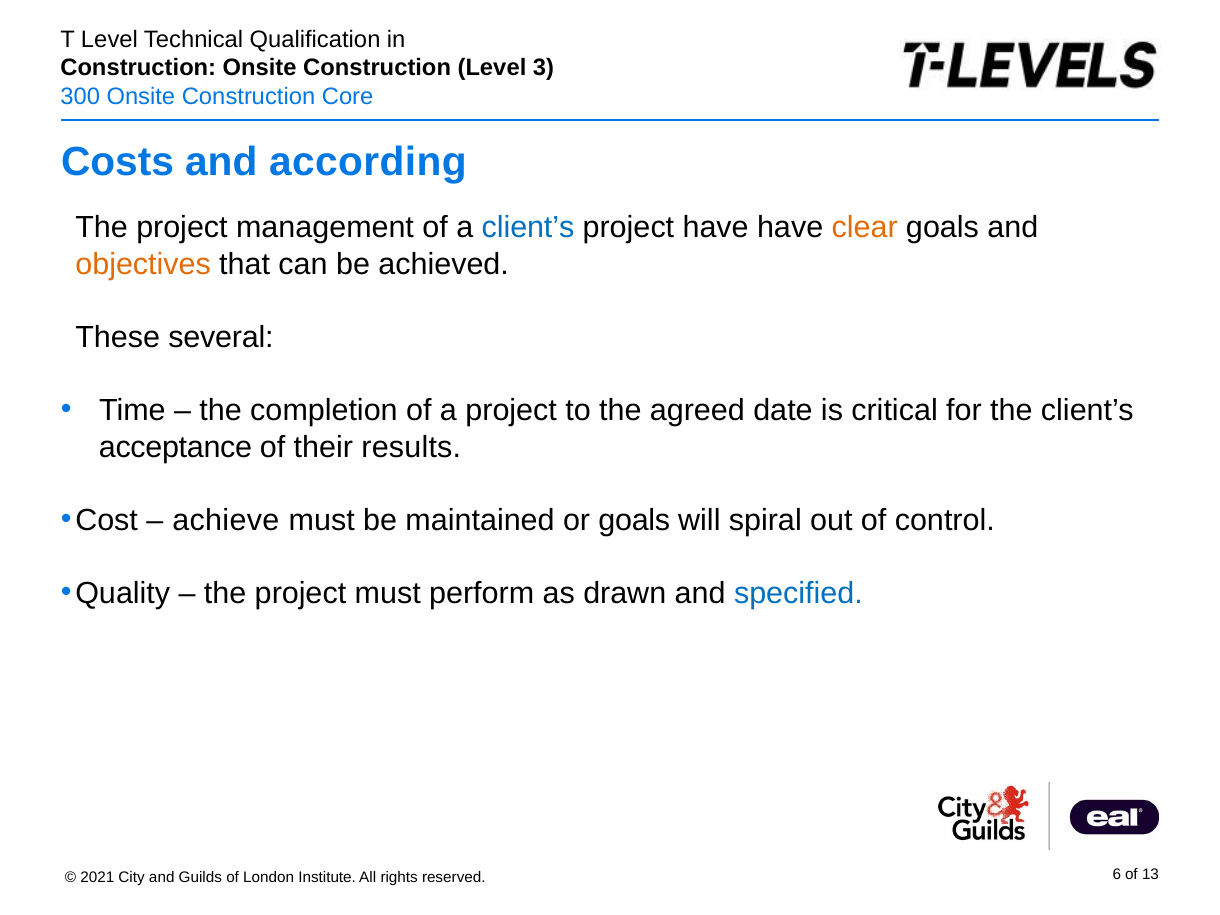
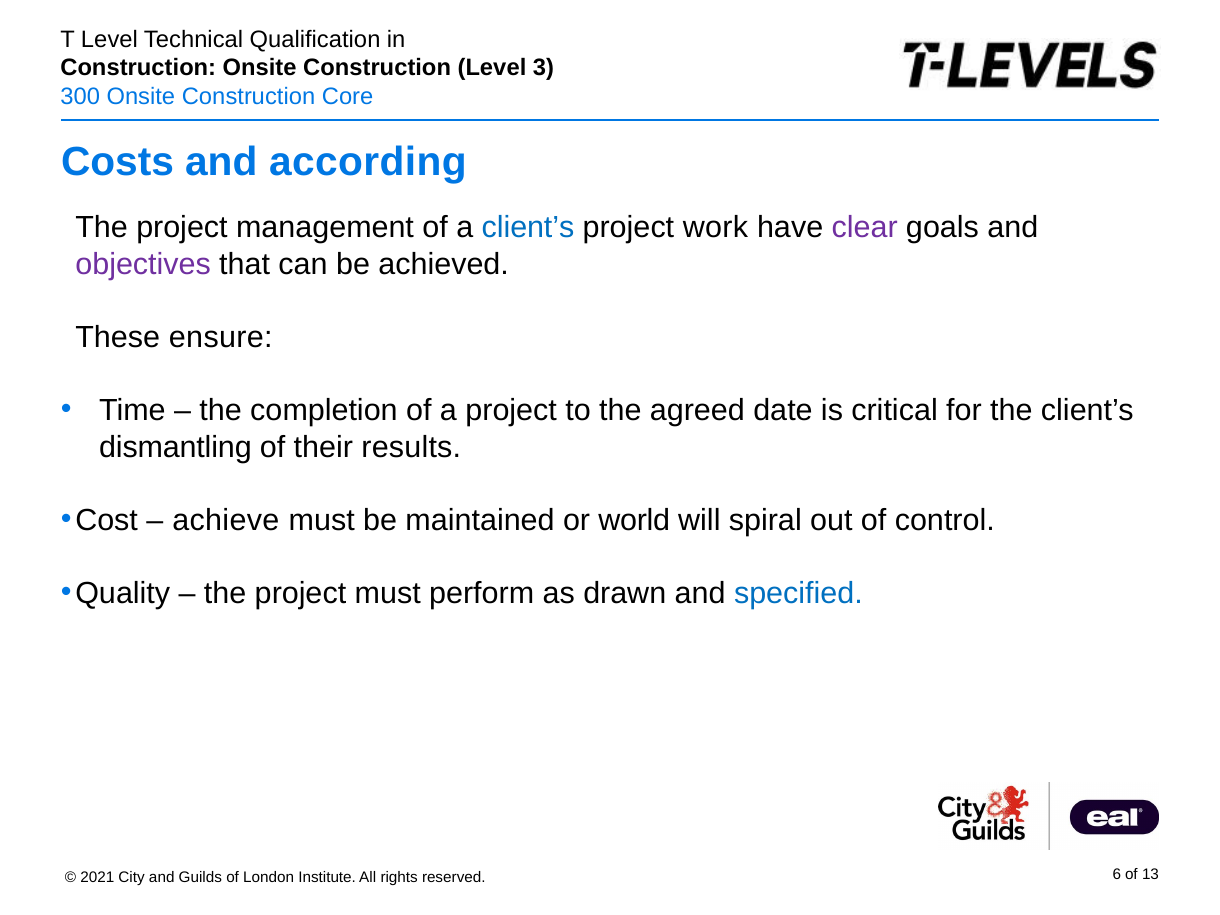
project have: have -> work (715, 227)
clear colour: orange -> purple (865, 227)
objectives colour: orange -> purple (143, 264)
several: several -> ensure (221, 337)
acceptance: acceptance -> dismantling (175, 447)
or goals: goals -> world (634, 520)
